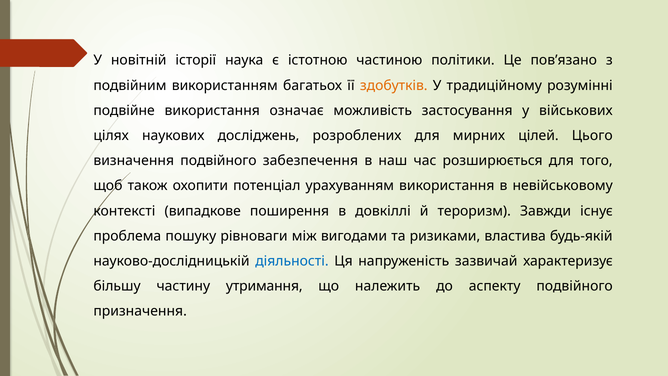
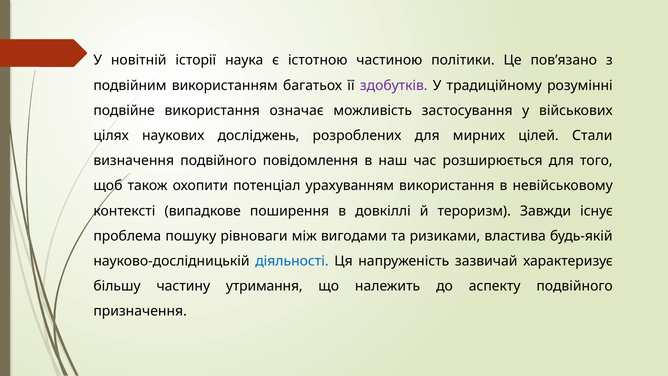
здобутків colour: orange -> purple (394, 85)
Цього: Цього -> Стали (592, 136)
забезпечення: забезпечення -> повідомлення (311, 161)
